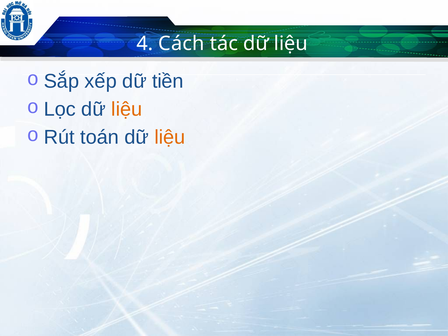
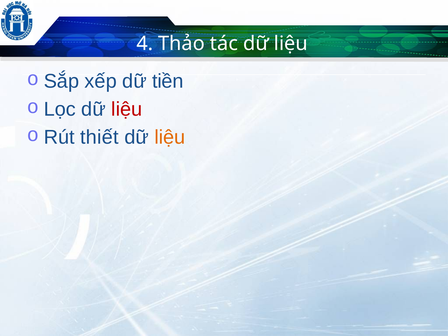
Cách: Cách -> Thảo (181, 44)
liệu colour: orange -> red (127, 109)
toán: toán -> thiết (99, 137)
